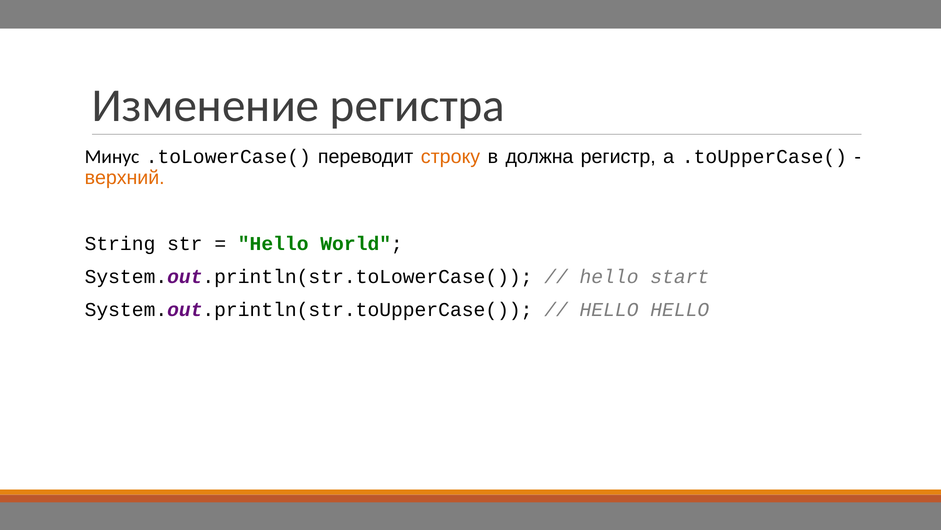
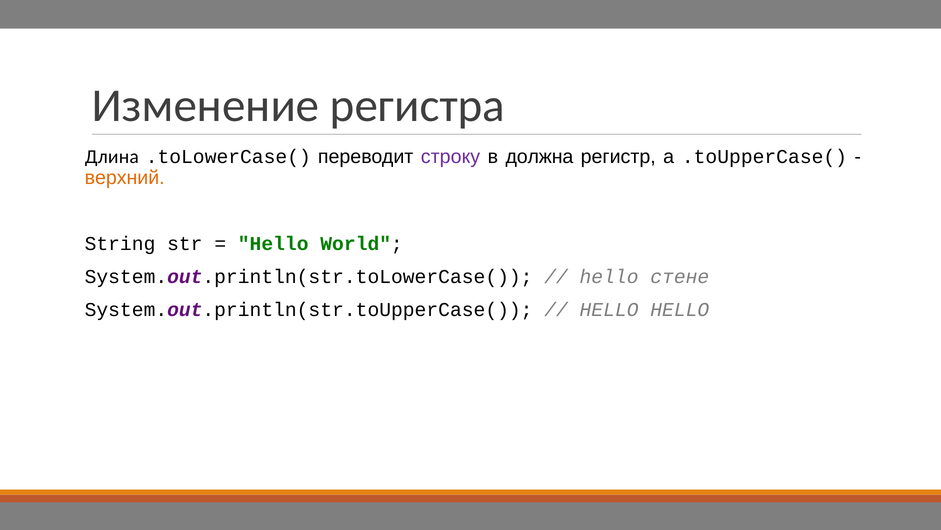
Минус: Минус -> Длина (112, 156)
строку colour: orange -> purple (450, 156)
start: start -> стене (680, 276)
